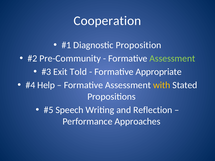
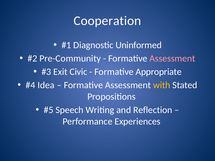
Proposition: Proposition -> Uninformed (139, 45)
Assessment colour: light green -> pink (172, 58)
Told: Told -> Civic (78, 72)
Help: Help -> Idea (46, 85)
Approaches: Approaches -> Experiences (138, 122)
